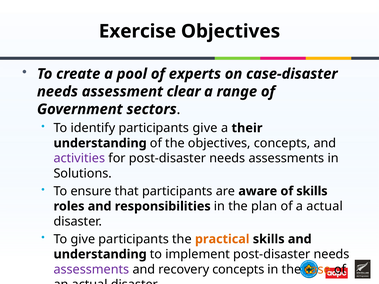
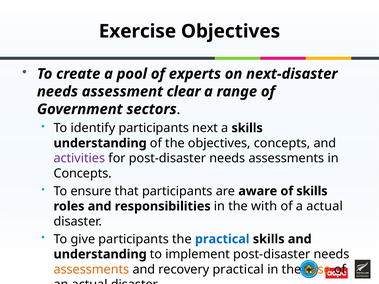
case-disaster: case-disaster -> next-disaster (292, 74)
participants give: give -> next (205, 128)
a their: their -> skills (247, 128)
Solutions: Solutions -> Concepts (83, 174)
plan: plan -> with (264, 206)
practical colour: orange -> blue (222, 239)
assessments colour: purple -> orange (91, 270)
recovery concepts: concepts -> practical (238, 270)
